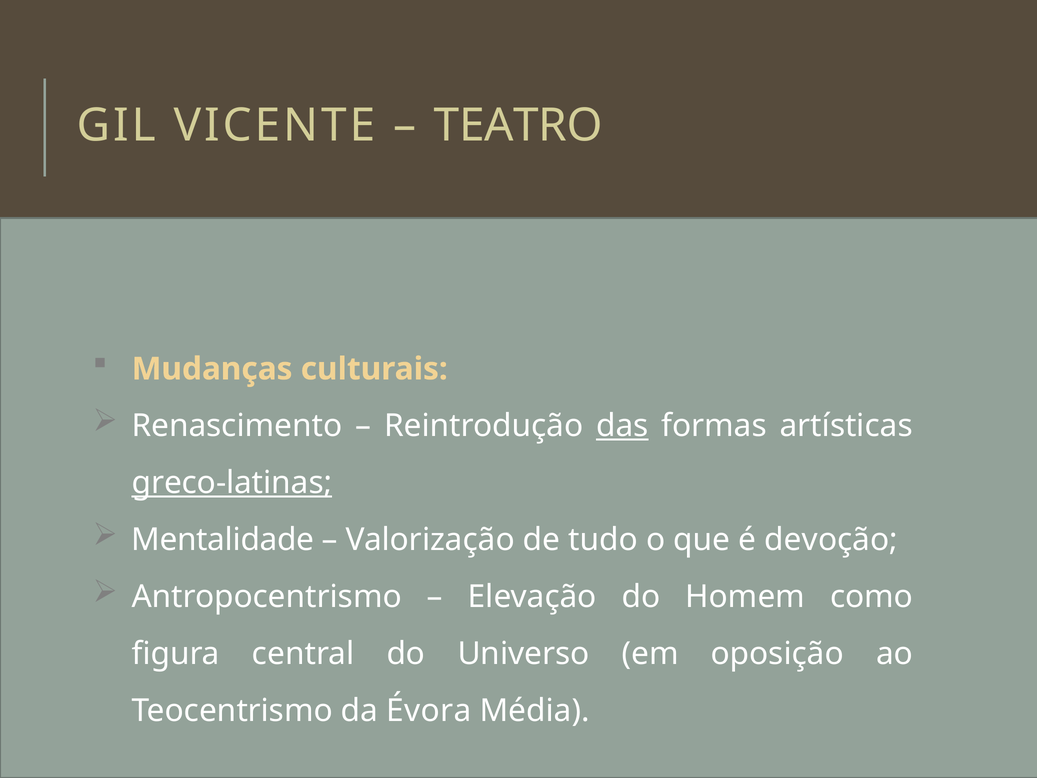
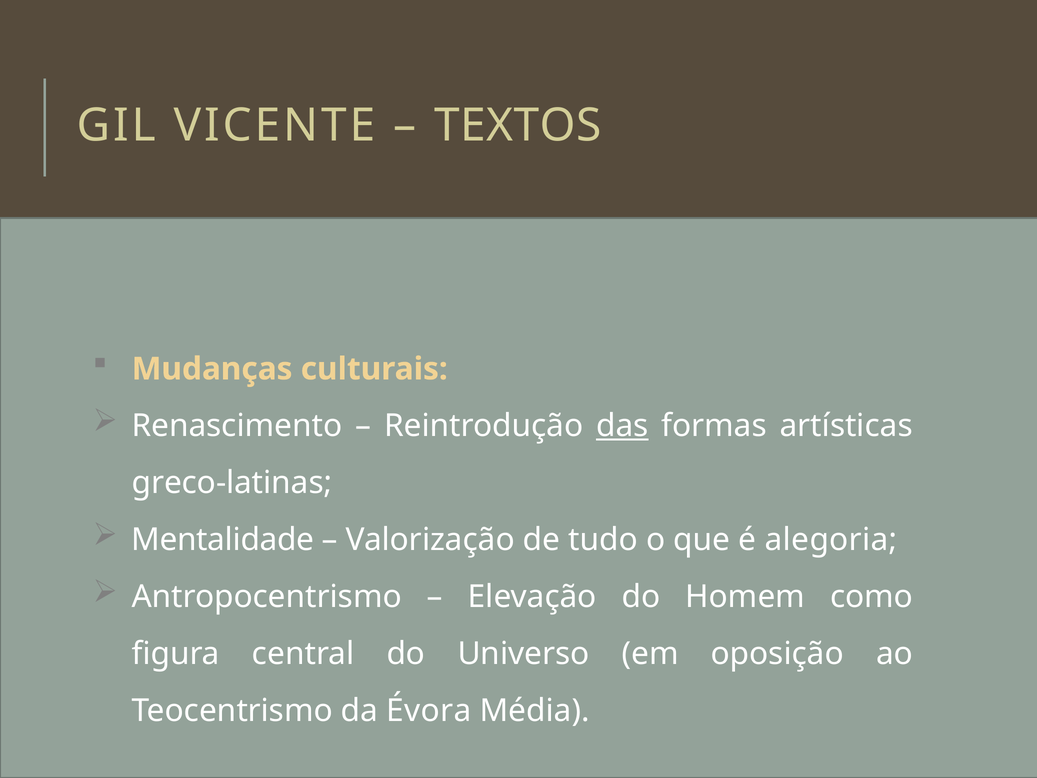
TEATRO: TEATRO -> TEXTOS (518, 126)
greco-latinas underline: present -> none (232, 483)
devoção: devoção -> alegoria (831, 540)
